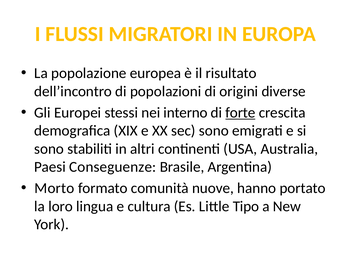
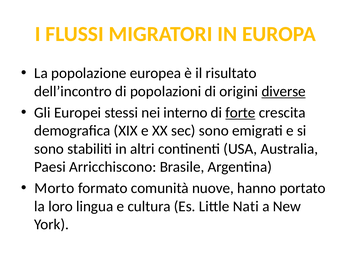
diverse underline: none -> present (284, 91)
Conseguenze: Conseguenze -> Arricchiscono (113, 167)
Tipo: Tipo -> Nati (246, 207)
